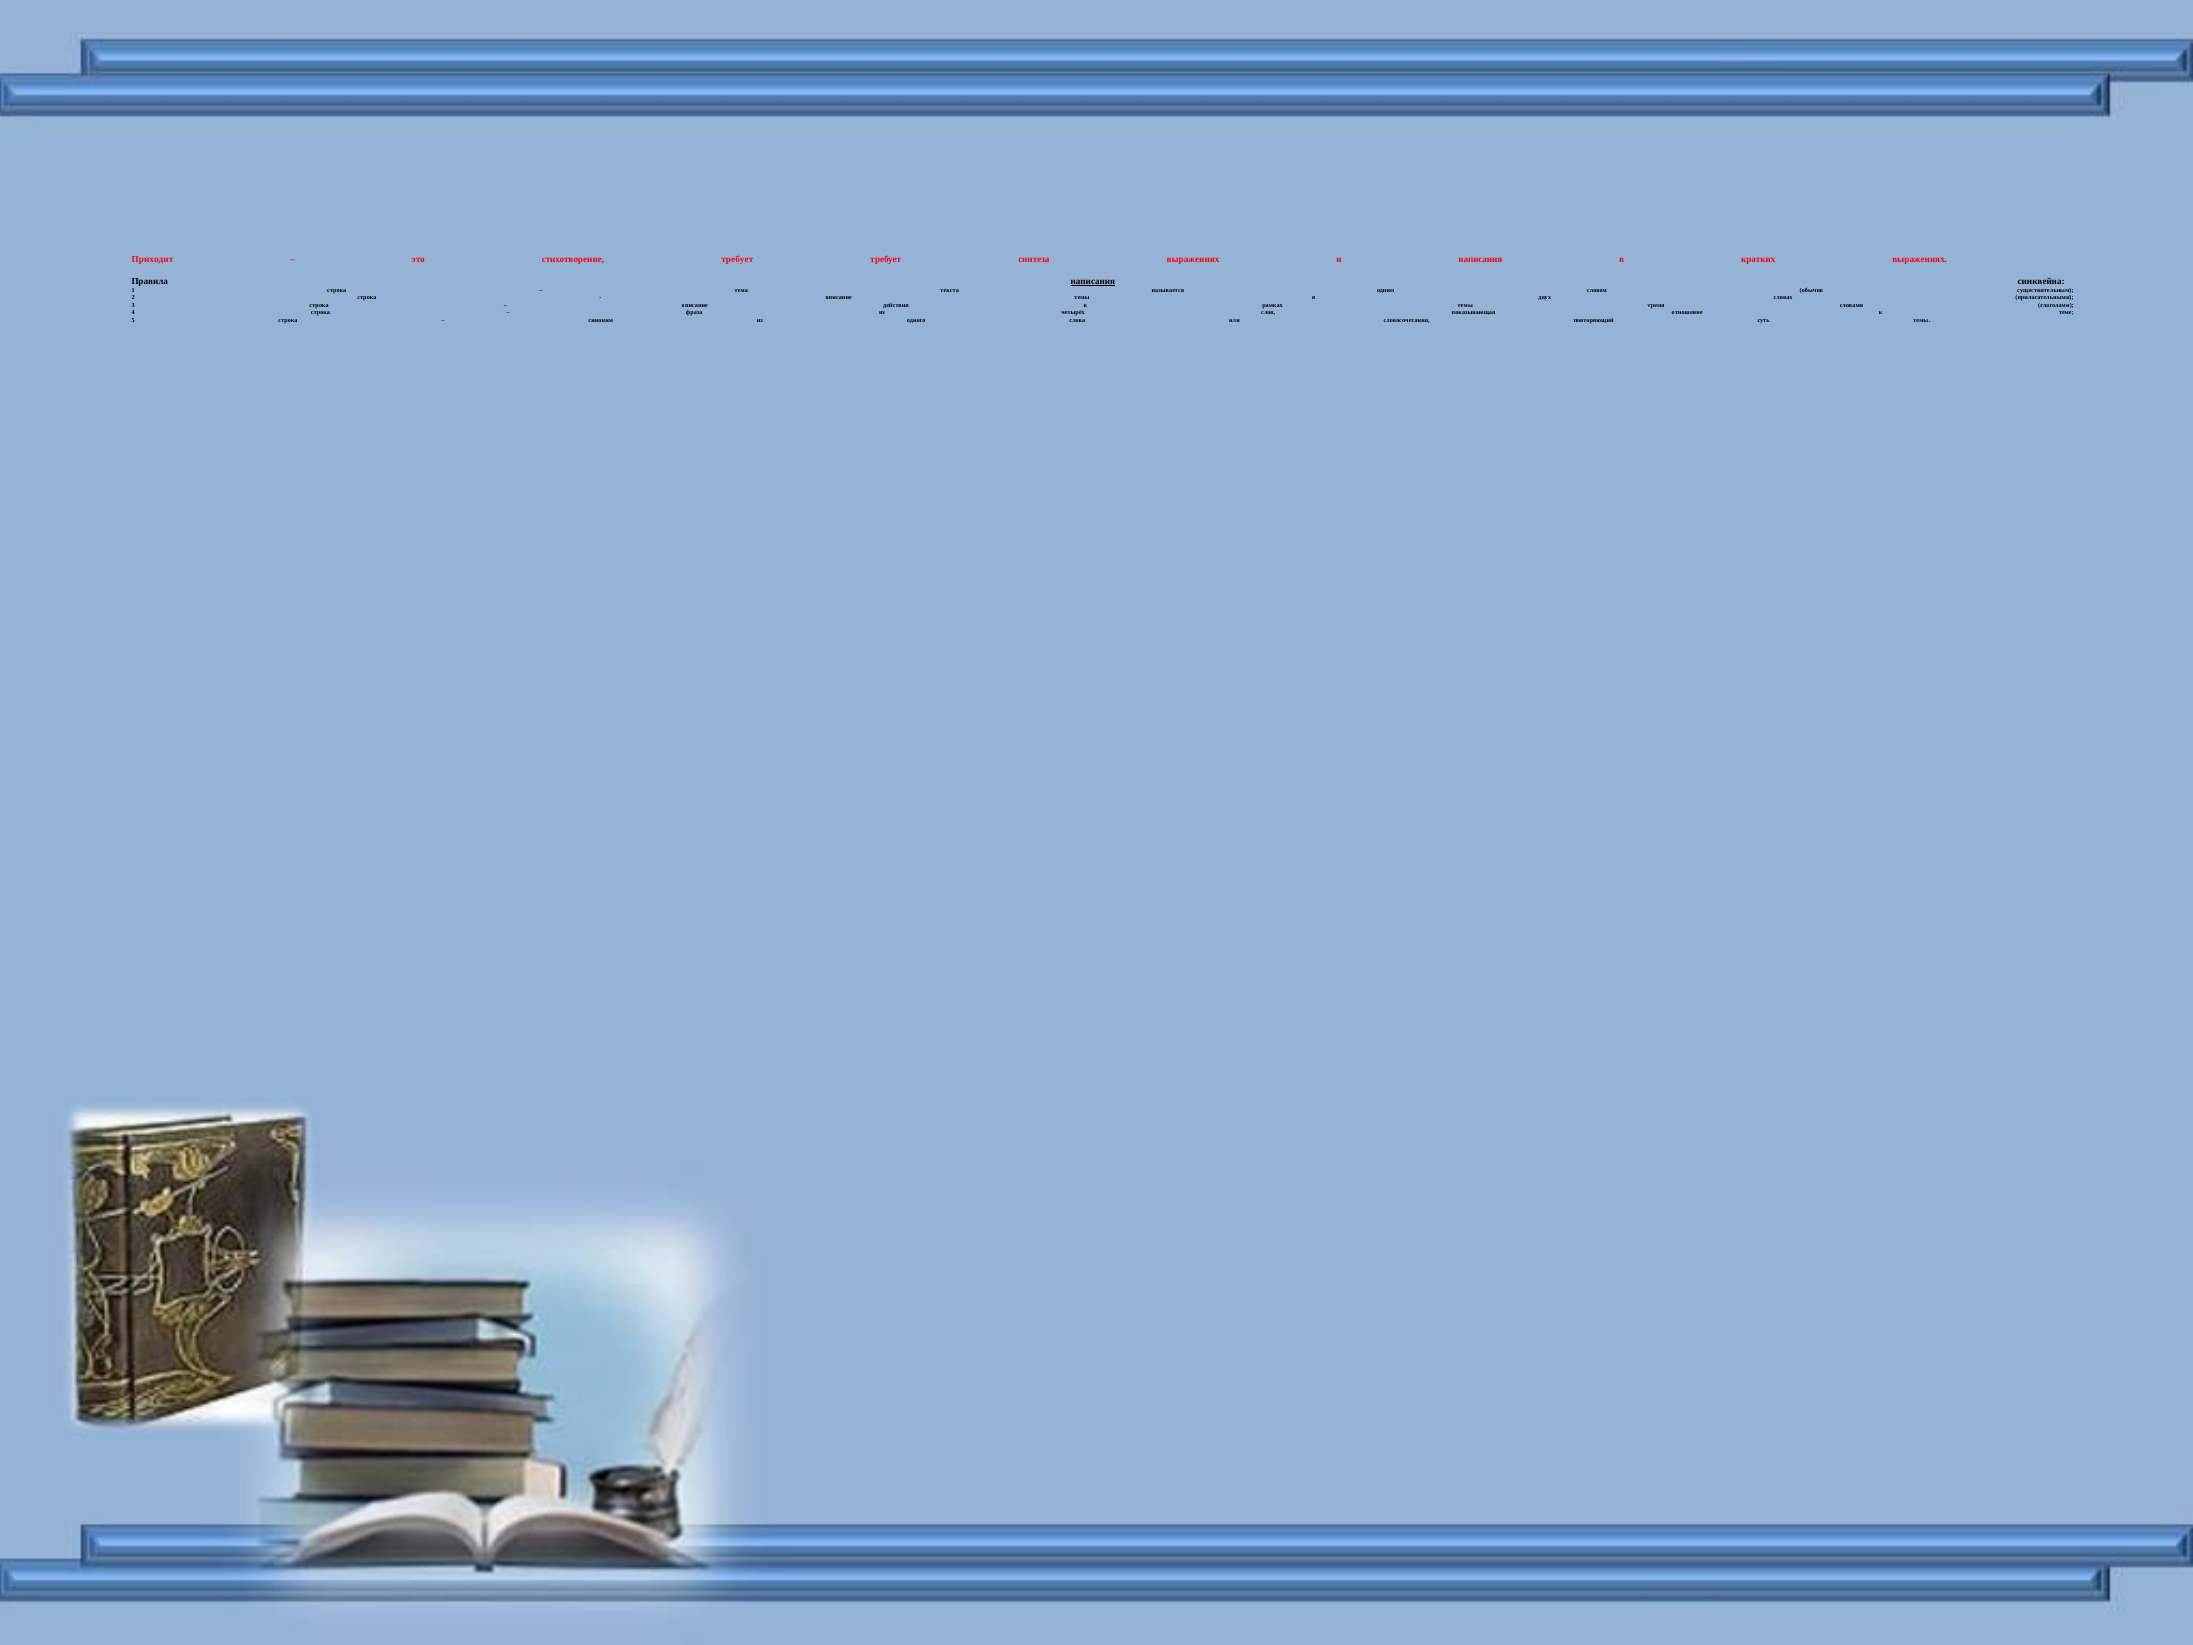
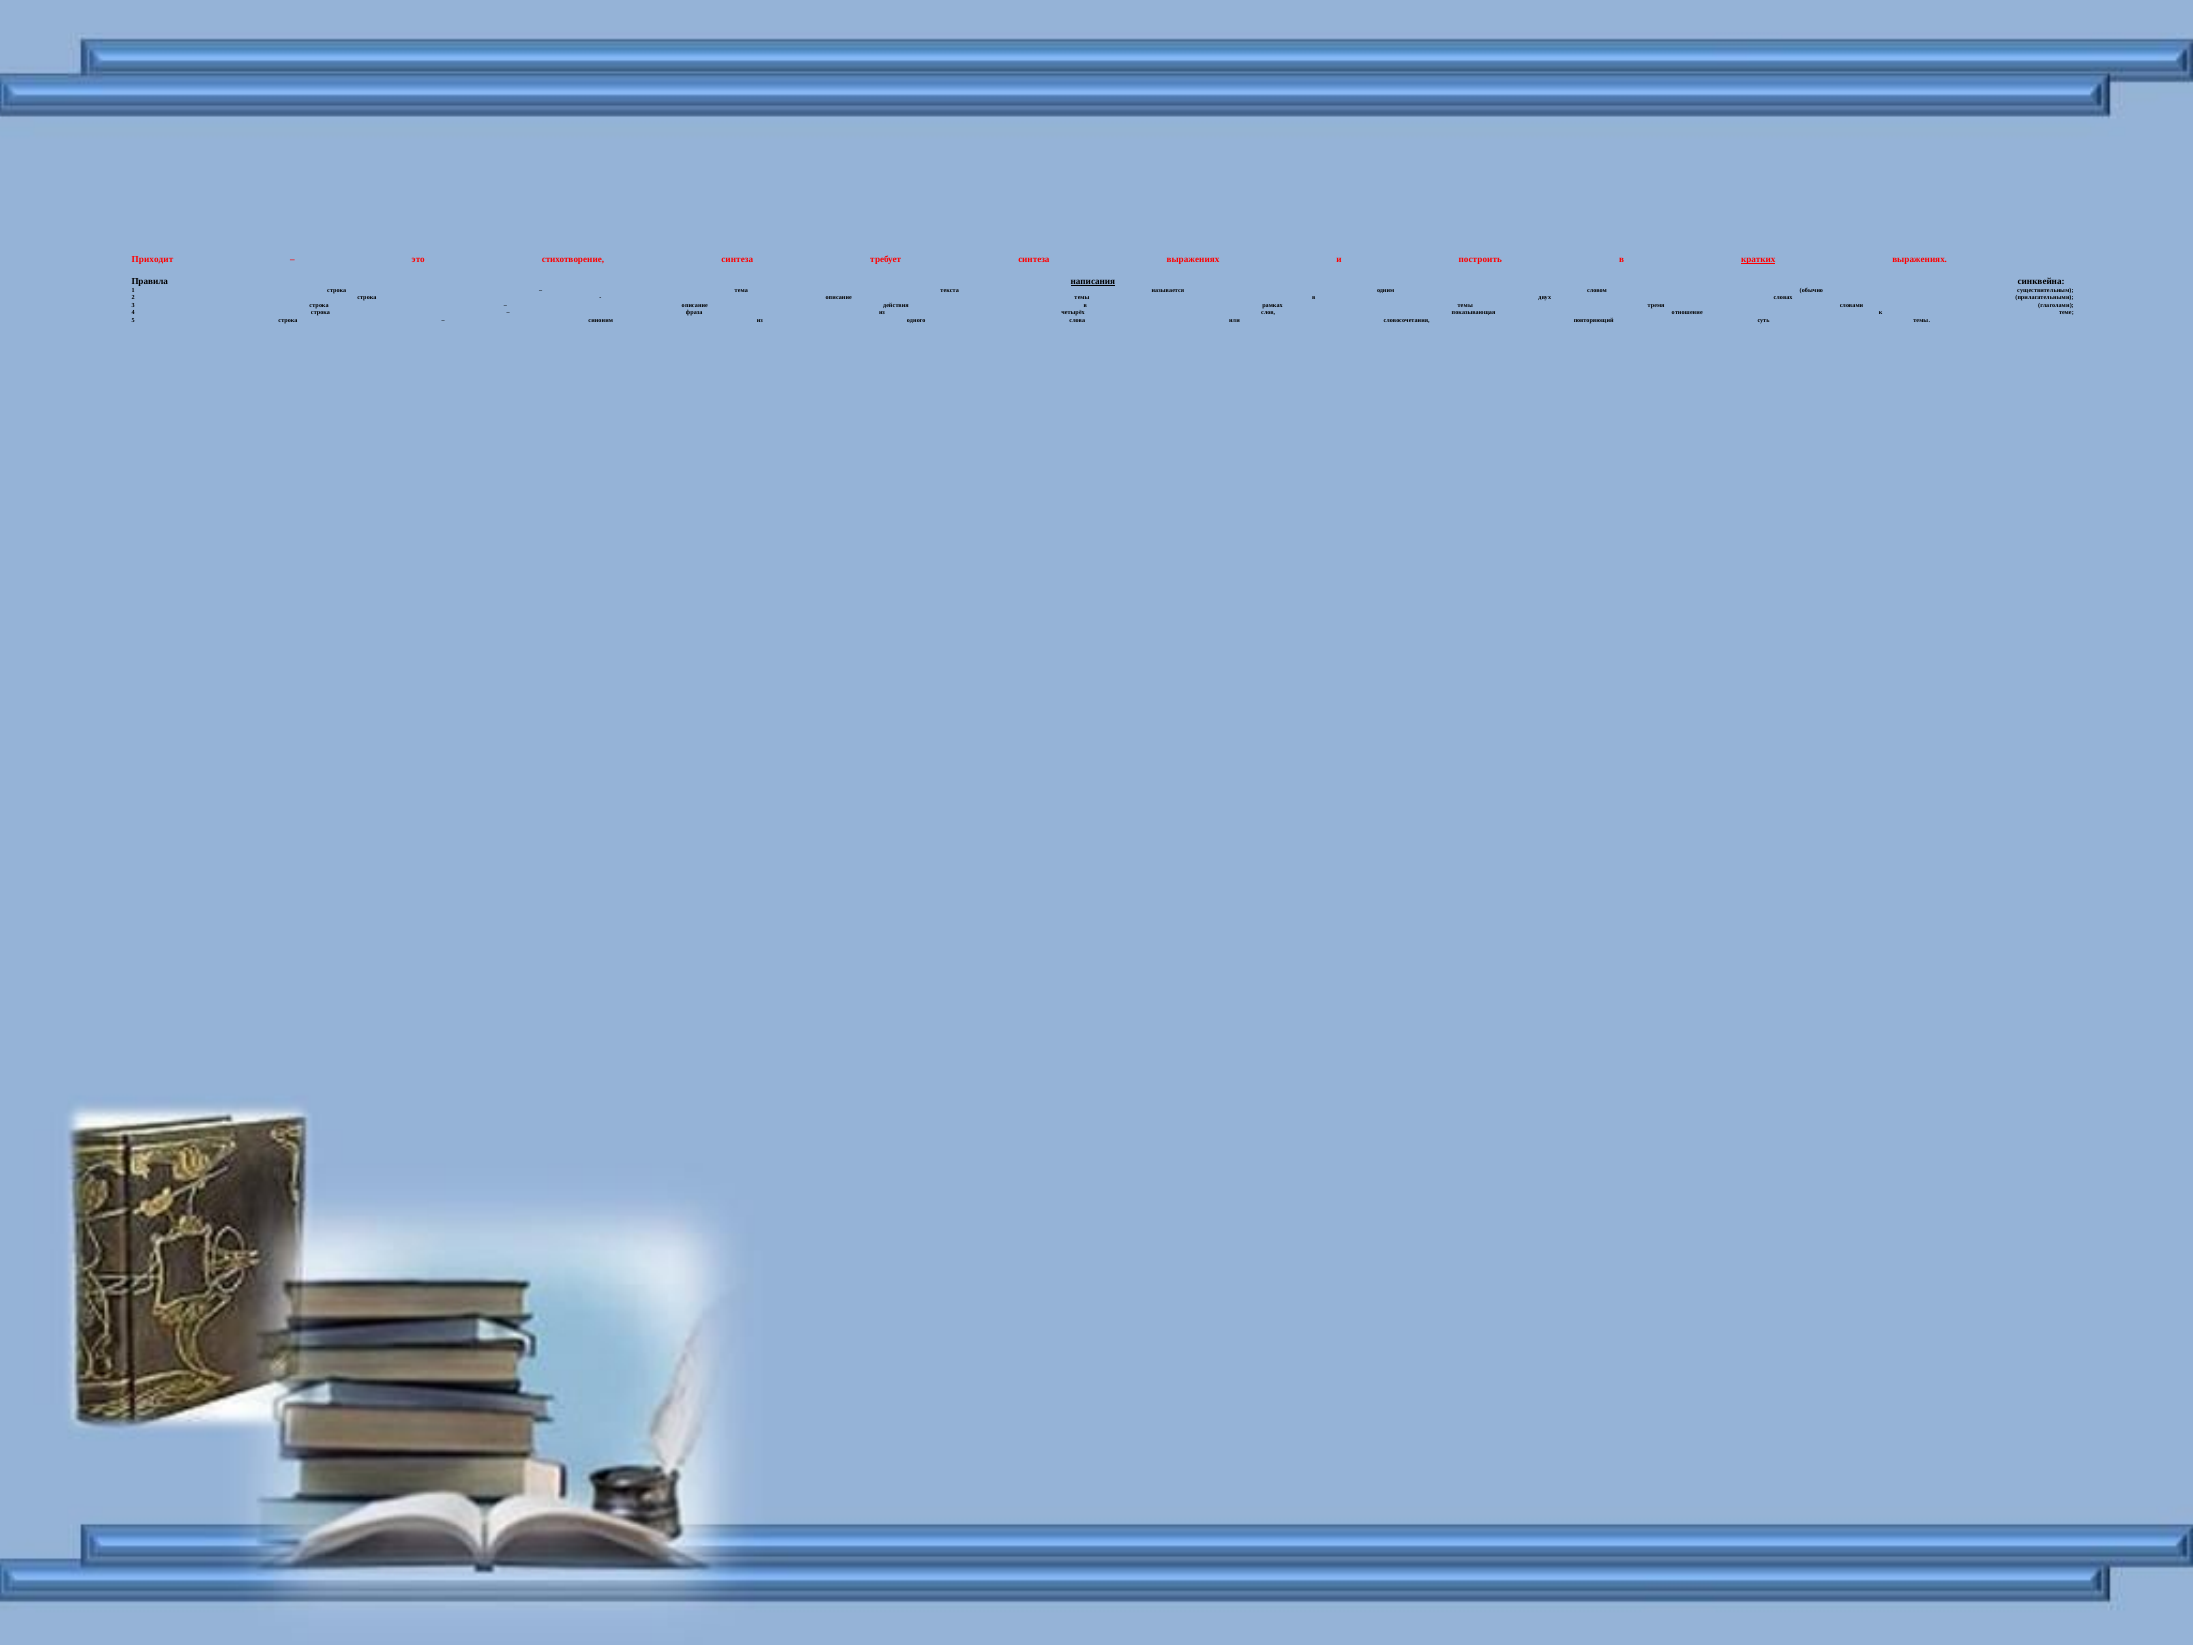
стихотворение требует: требует -> синтеза (737, 260)
и написания: написания -> построить (1480, 260)
кратких underline: none -> present (1758, 260)
